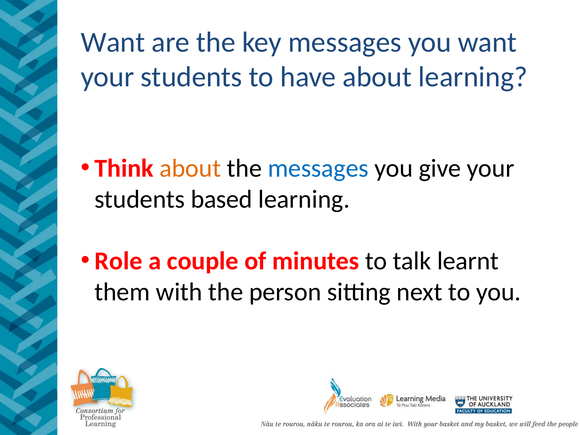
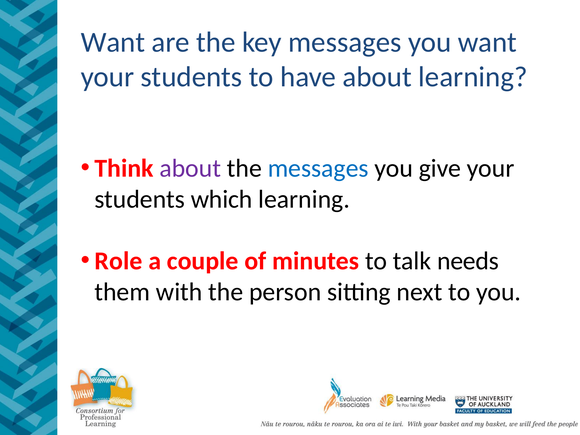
about colour: orange -> purple (190, 168)
based: based -> which (222, 199)
learnt: learnt -> needs (468, 261)
